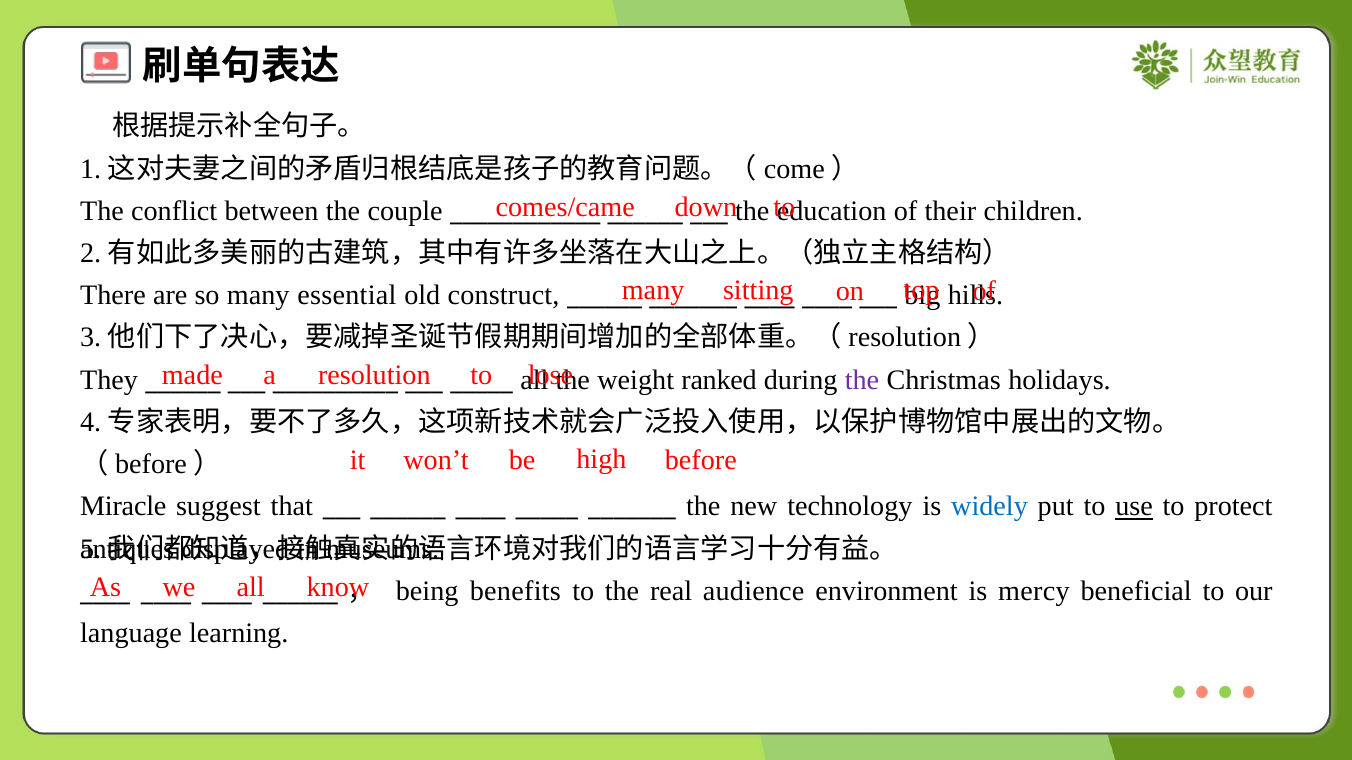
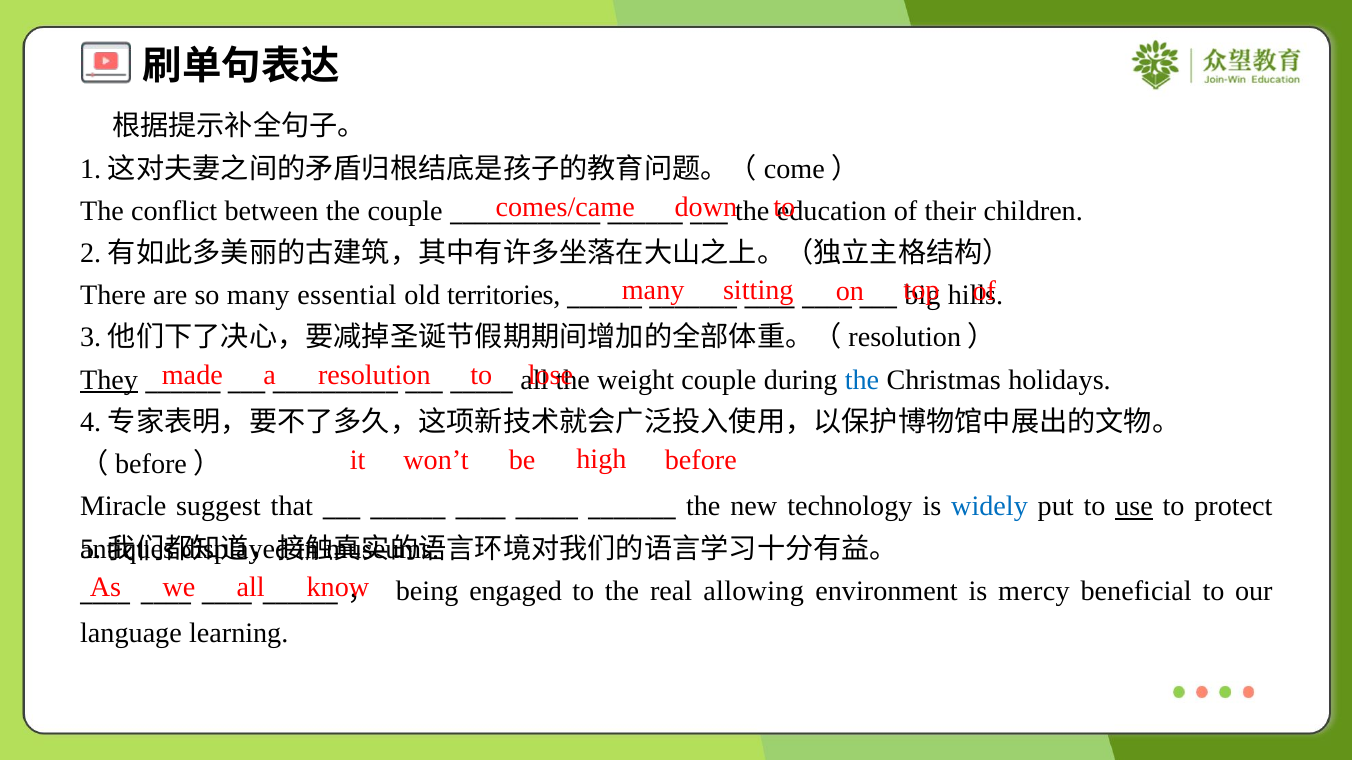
construct: construct -> territories (504, 296)
They underline: none -> present (109, 380)
weight ranked: ranked -> couple (719, 380)
the colour: purple -> blue (862, 380)
benefits: benefits -> engaged (516, 591)
audience: audience -> allowing (754, 591)
